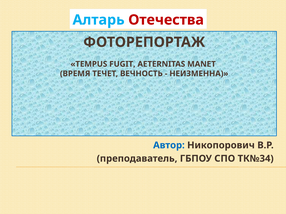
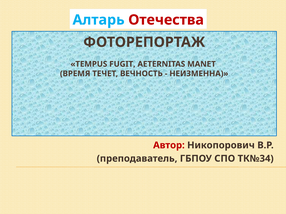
Автор colour: blue -> red (169, 146)
